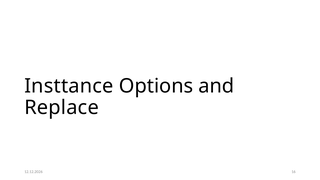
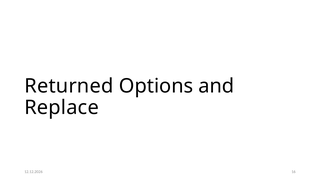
Insttance: Insttance -> Returned (69, 86)
